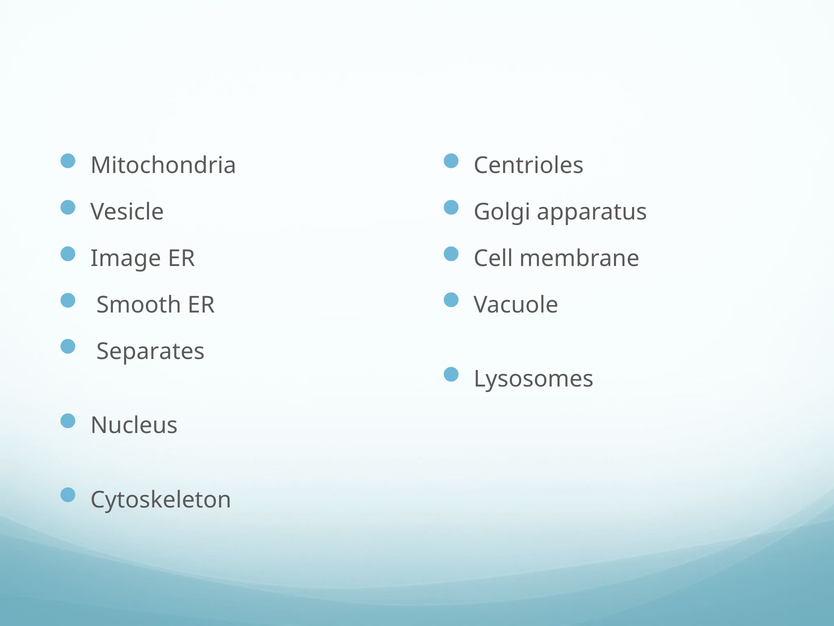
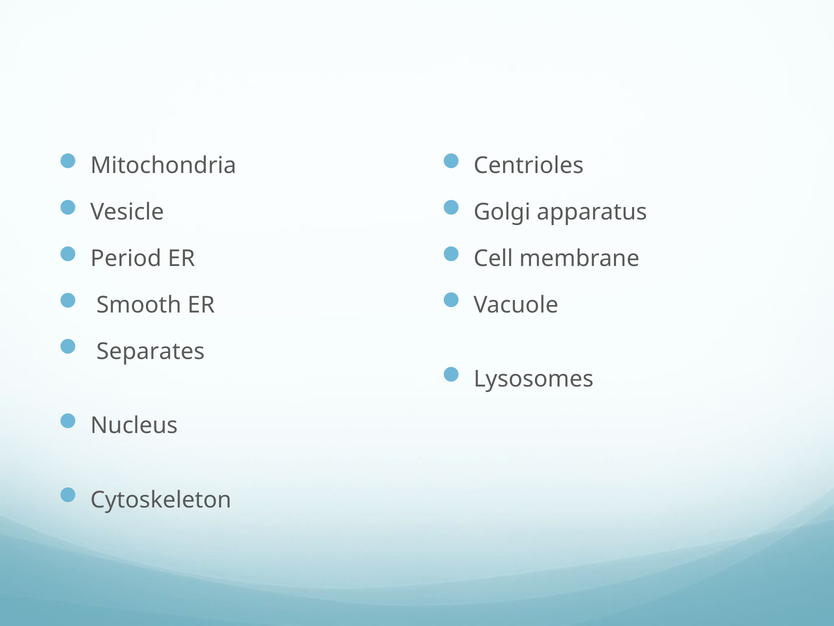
Image: Image -> Period (126, 258)
